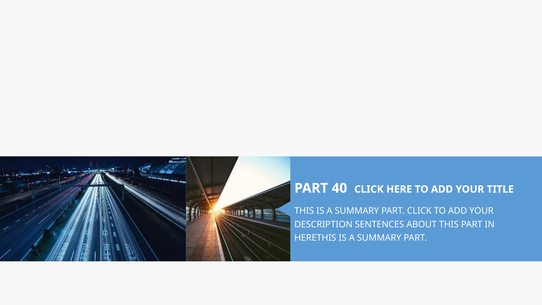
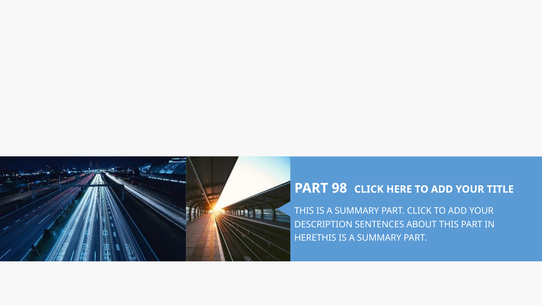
40: 40 -> 98 (339, 188)
